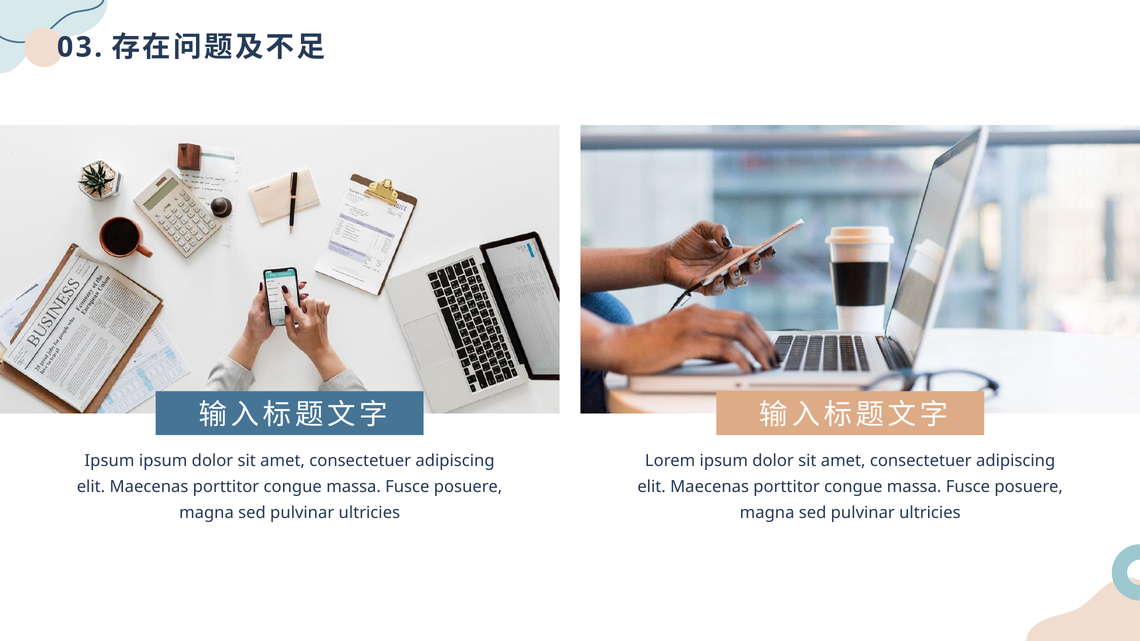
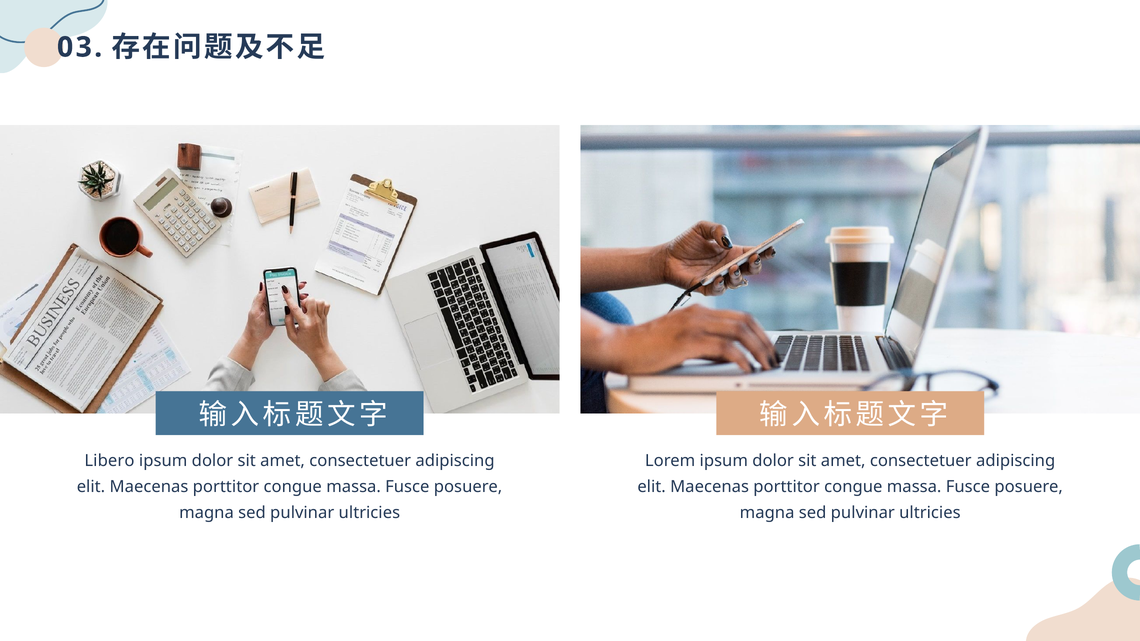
Ipsum: Ipsum -> Libero (109, 461)
